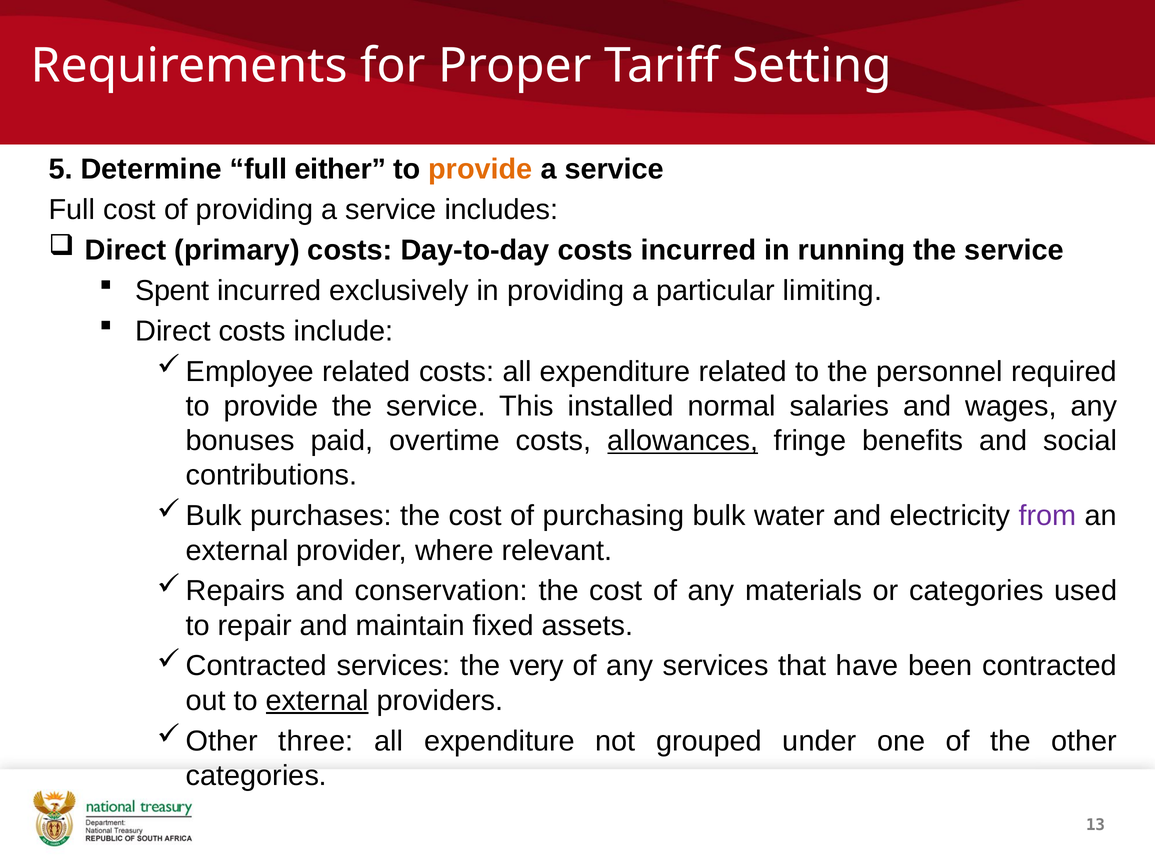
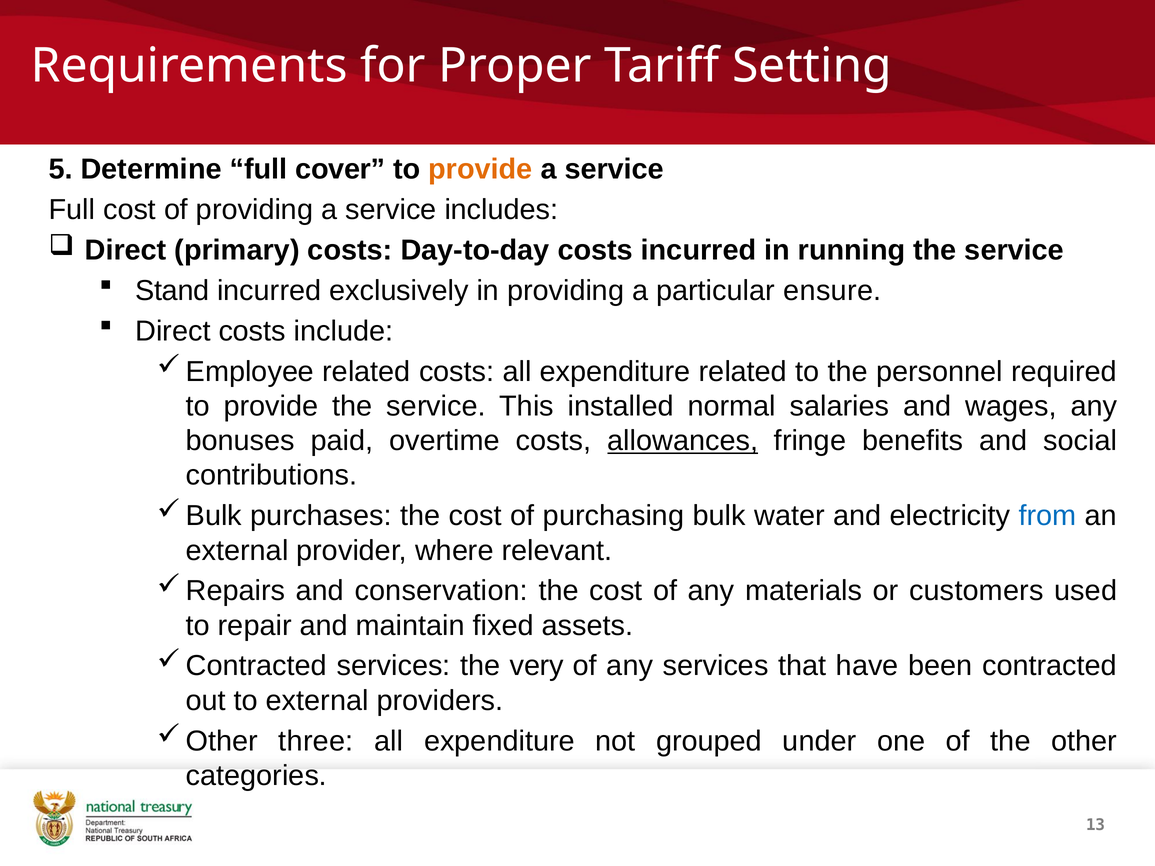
either: either -> cover (340, 169)
Spent: Spent -> Stand (172, 291)
limiting: limiting -> ensure (832, 291)
from colour: purple -> blue (1048, 516)
or categories: categories -> customers (976, 591)
external underline: present -> none (317, 701)
